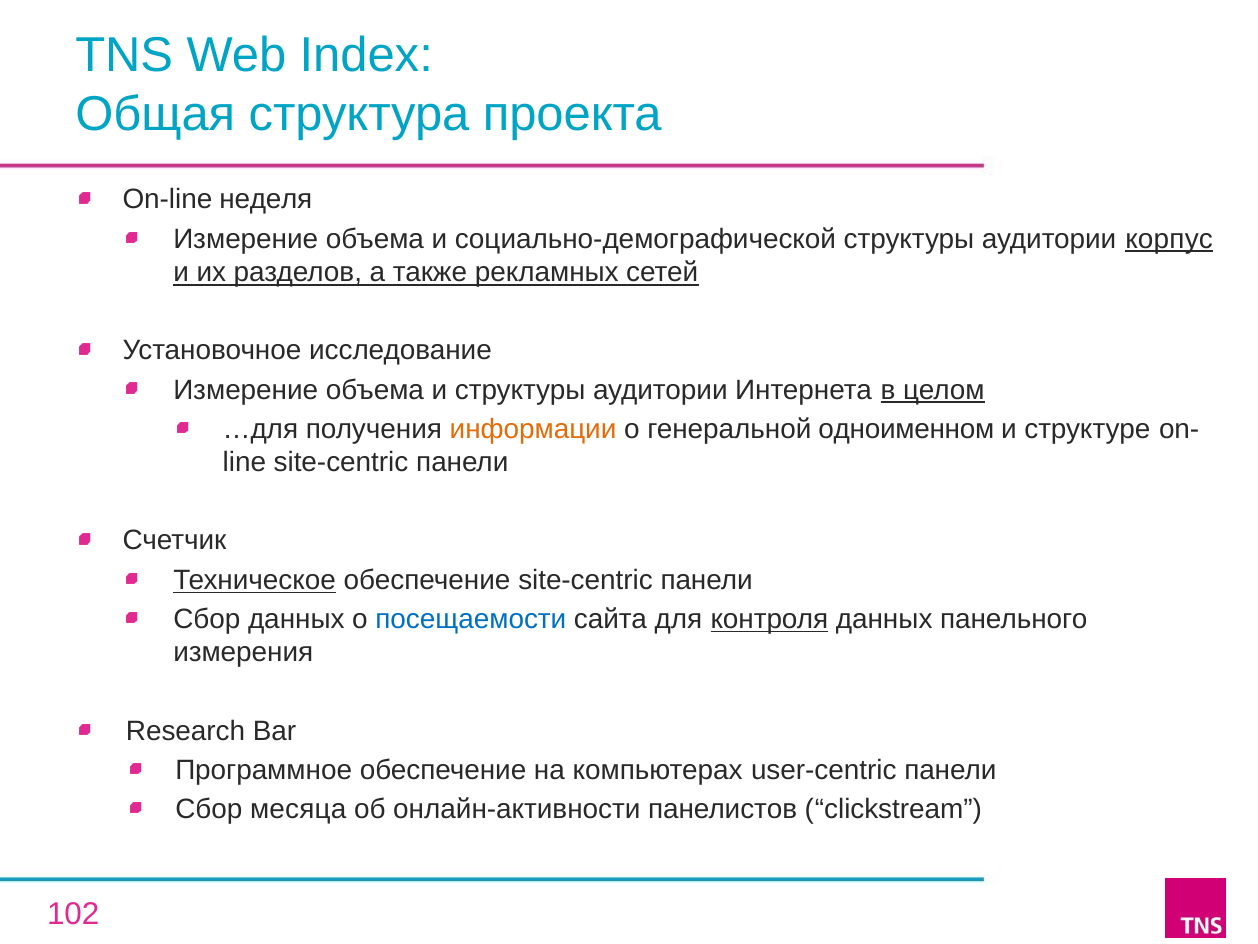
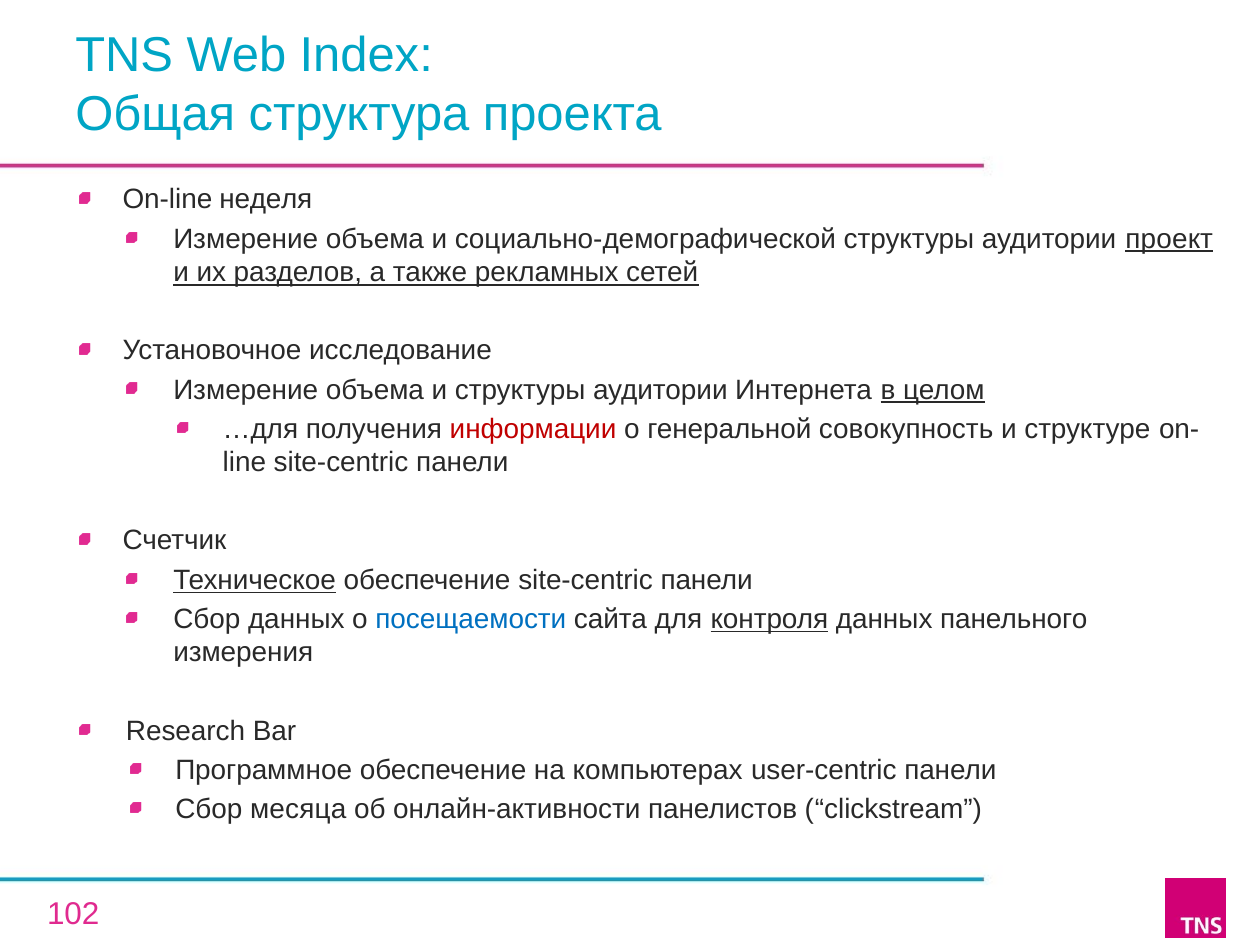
корпус: корпус -> проект (1169, 239)
информации colour: orange -> red (533, 429)
одноименном: одноименном -> совокупность (906, 429)
